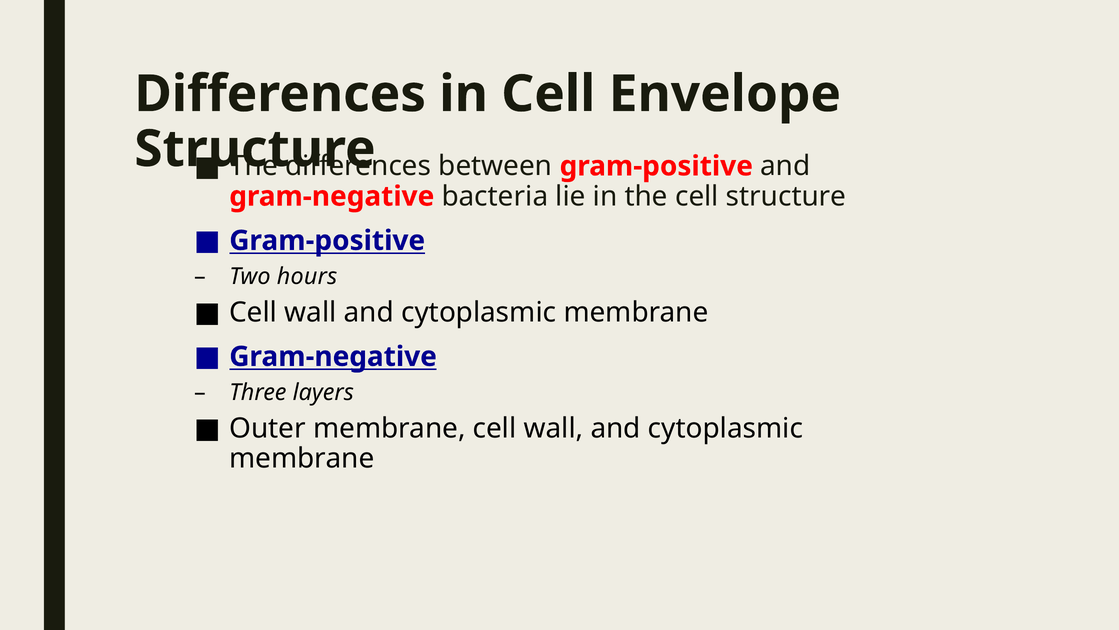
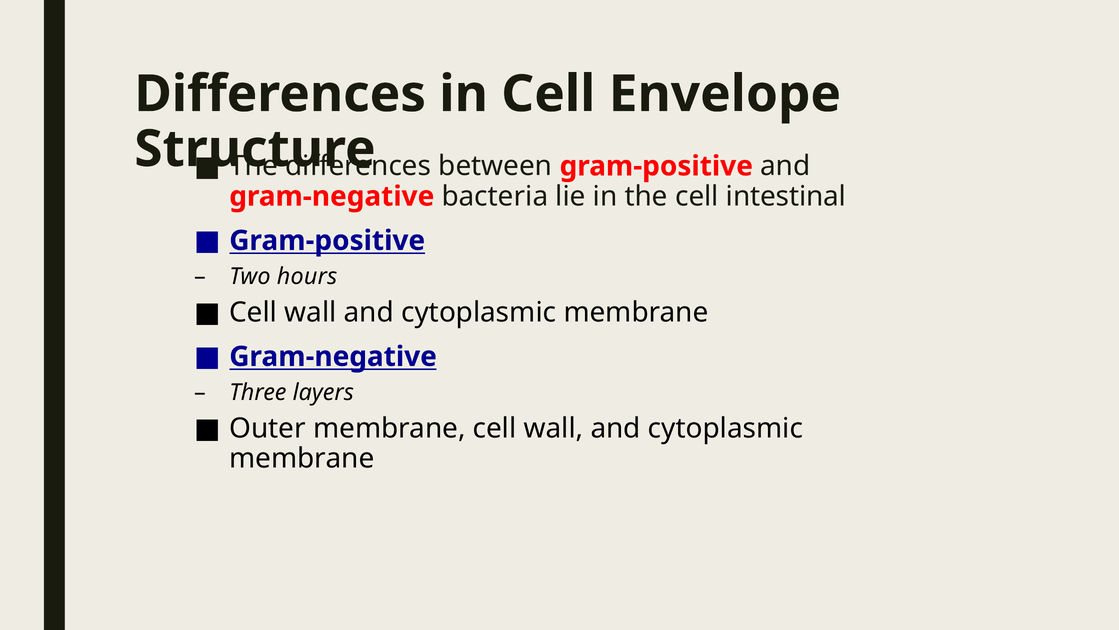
cell structure: structure -> intestinal (786, 196)
